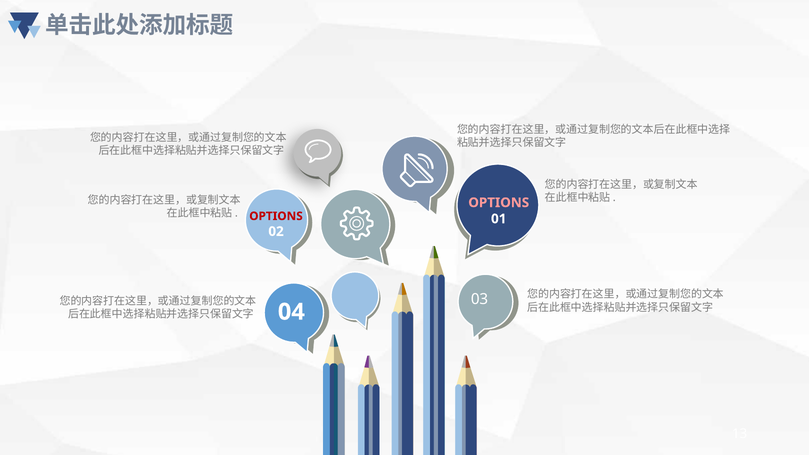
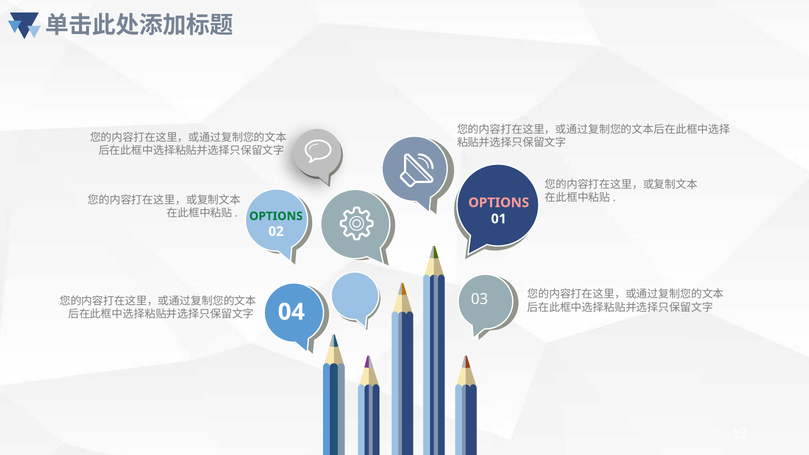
OPTIONS colour: red -> green (276, 216)
